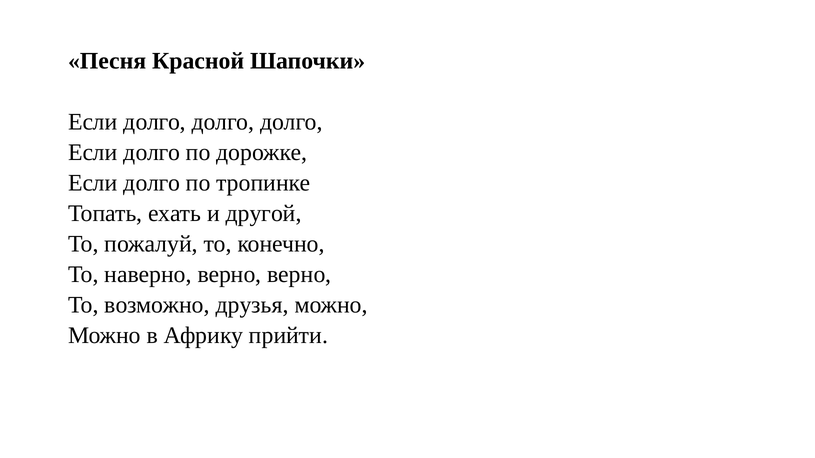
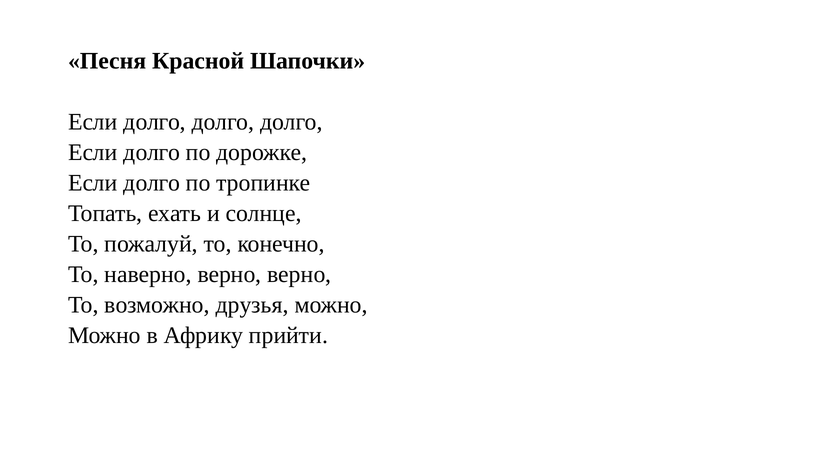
другой: другой -> солнце (264, 214)
